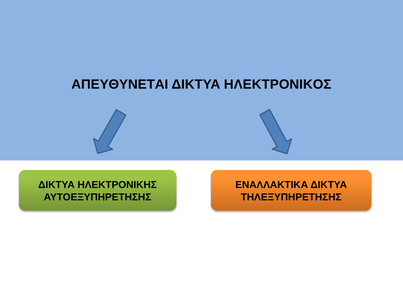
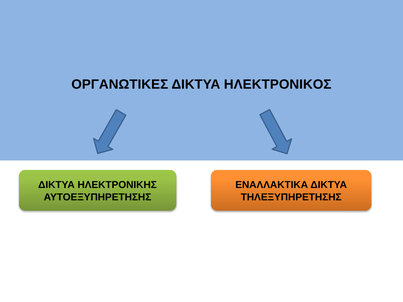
ΑΠΕΥΘΥΝΕΤΑΙ: ΑΠΕΥΘΥΝΕΤΑΙ -> ΟΡΓΑΝΩΤΙΚΕΣ (120, 84)
